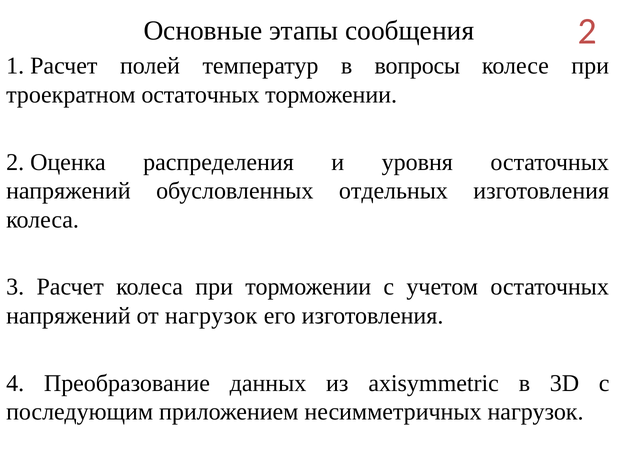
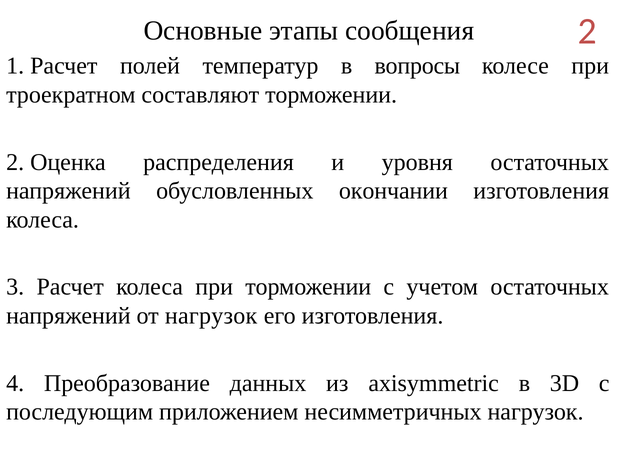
троекратном остаточных: остаточных -> составляют (200, 95)
отдельных: отдельных -> окончании (393, 191)
